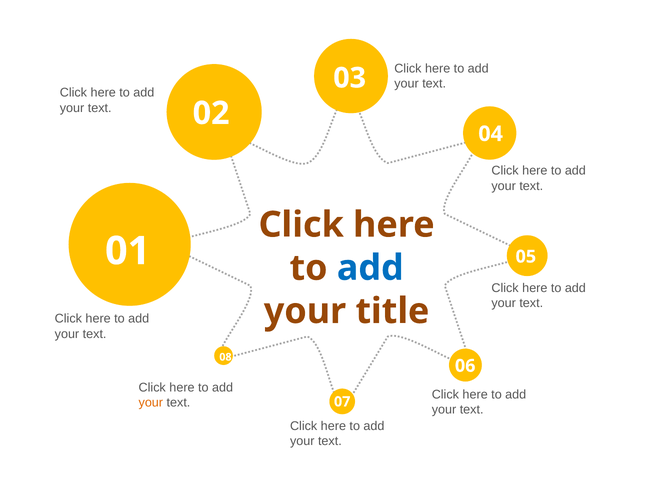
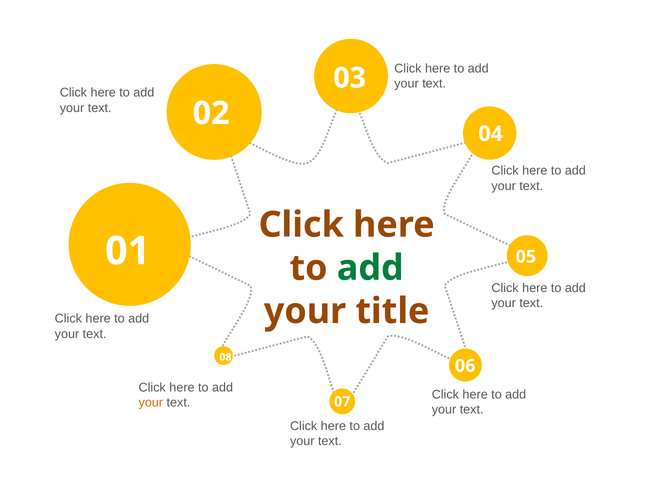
add colour: blue -> green (370, 268)
